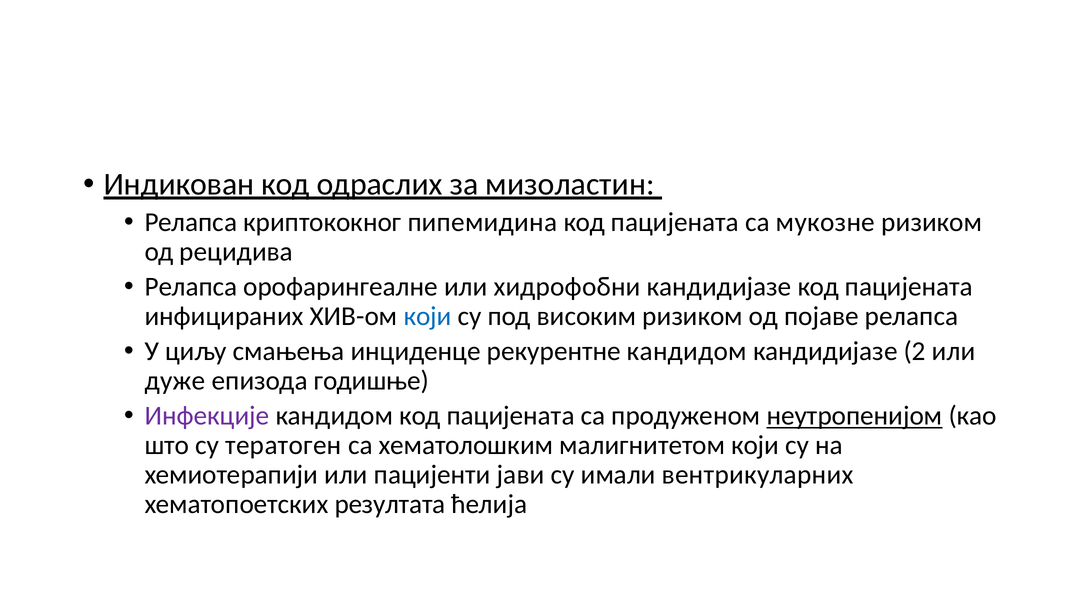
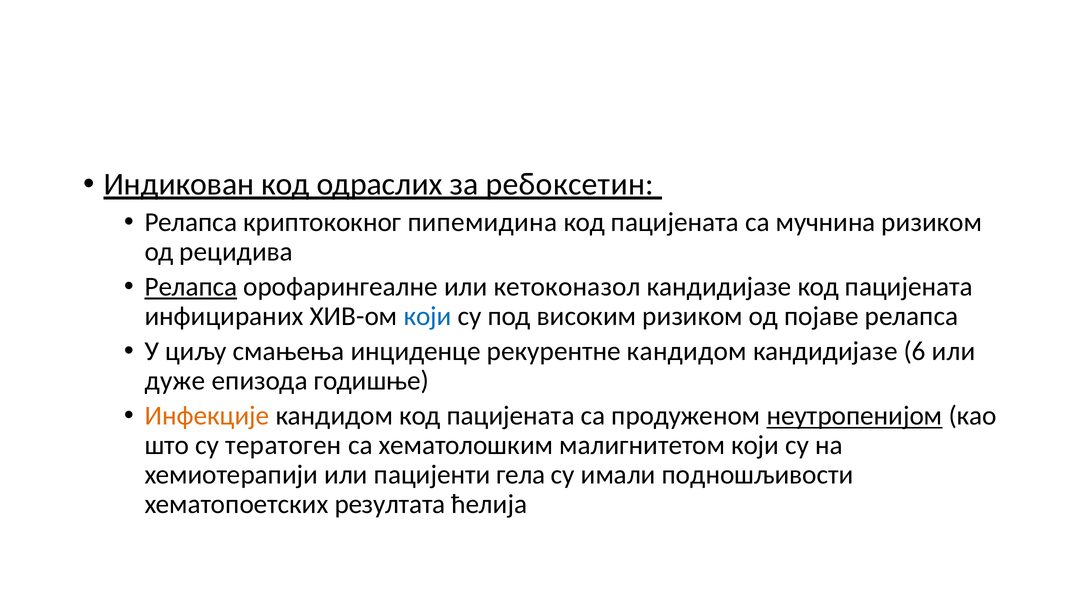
мизоластин: мизоластин -> ребоксетин (570, 184)
мукозне: мукозне -> мучнина (826, 222)
Релапса underline: none -> present (191, 287)
хидрофобни: хидрофобни -> кетоконазол (567, 287)
2: 2 -> 6 (915, 351)
Инфекције colour: purple -> orange (207, 416)
јави: јави -> гела (521, 475)
вентрикуларних: вентрикуларних -> подношљивости (758, 475)
